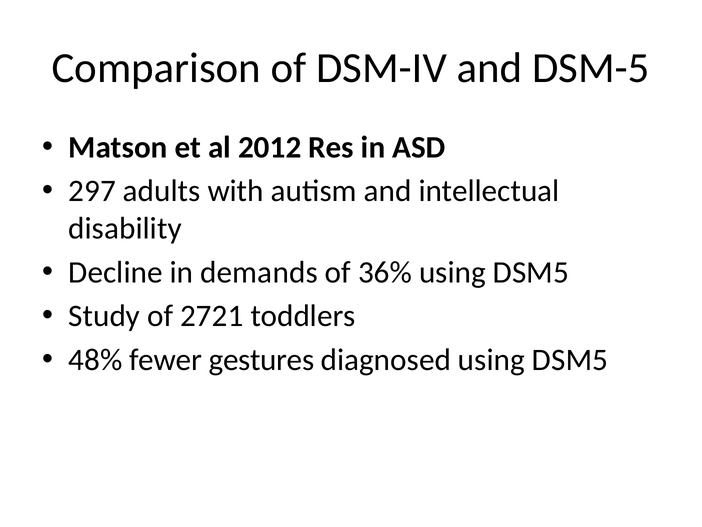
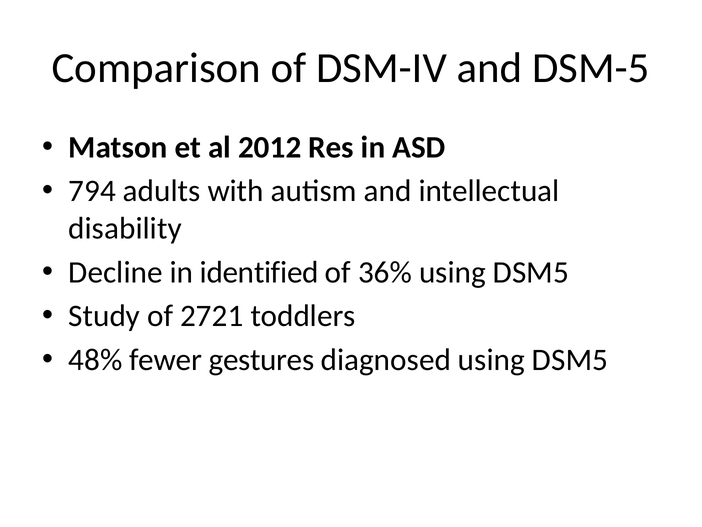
297: 297 -> 794 (92, 191)
demands: demands -> identified (259, 272)
